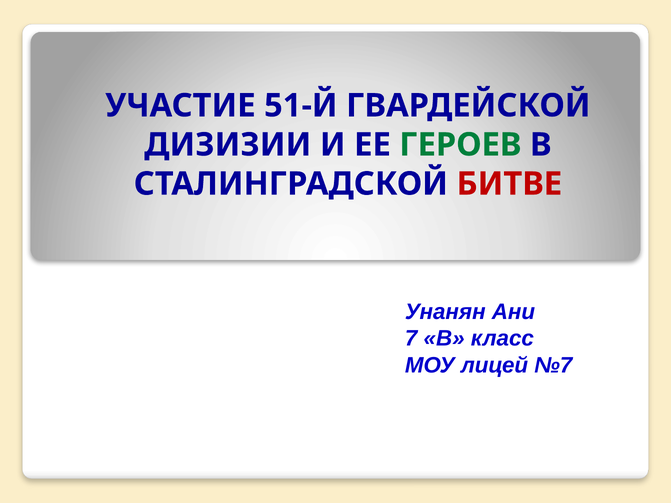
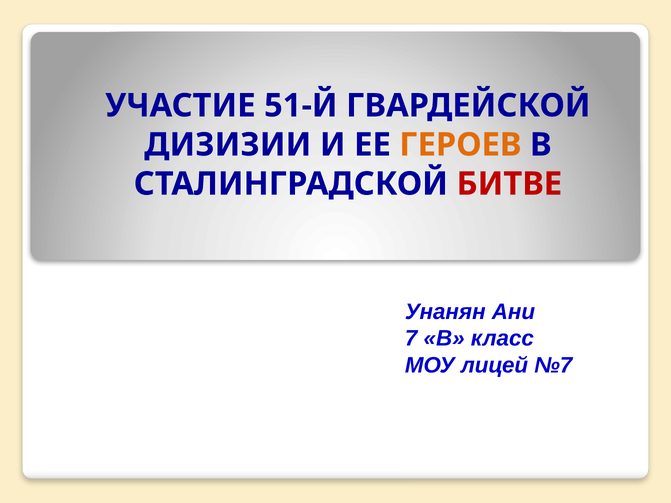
ГЕРОЕВ colour: green -> orange (460, 145)
